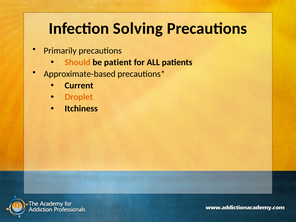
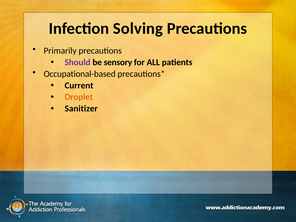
Should colour: orange -> purple (78, 62)
patient: patient -> sensory (118, 62)
Approximate-based: Approximate-based -> Occupational-based (80, 74)
Itchiness: Itchiness -> Sanitizer (81, 109)
